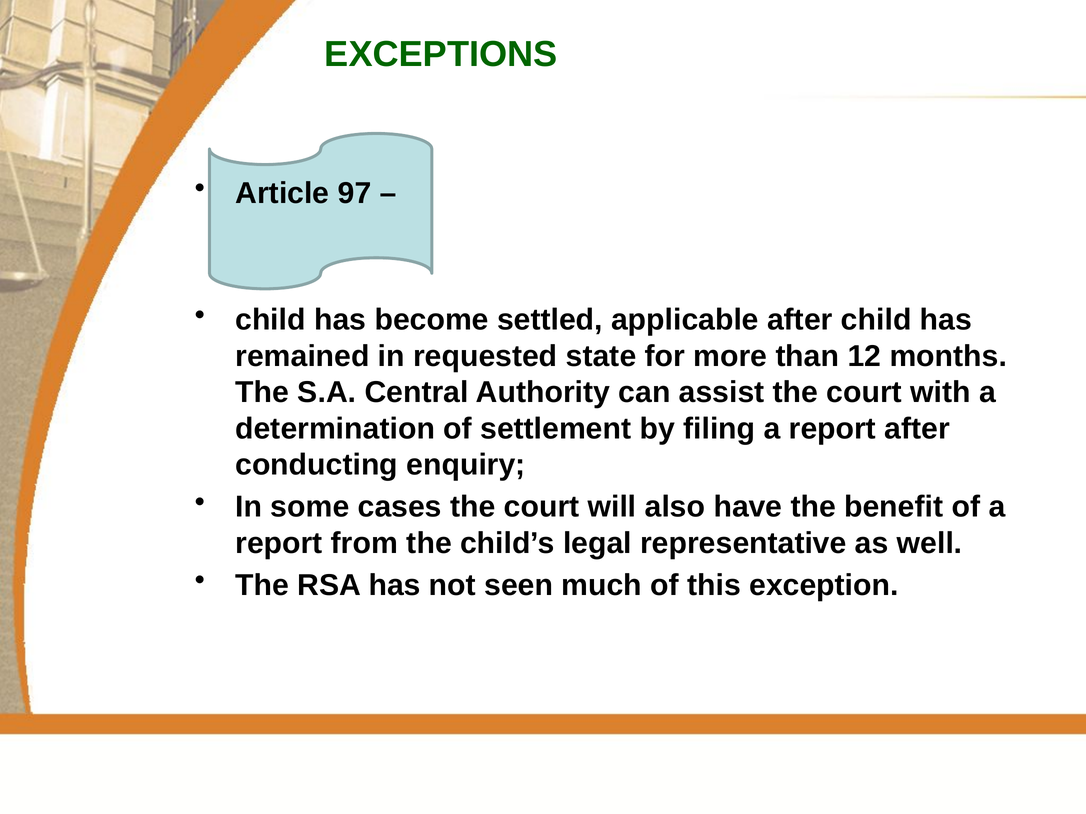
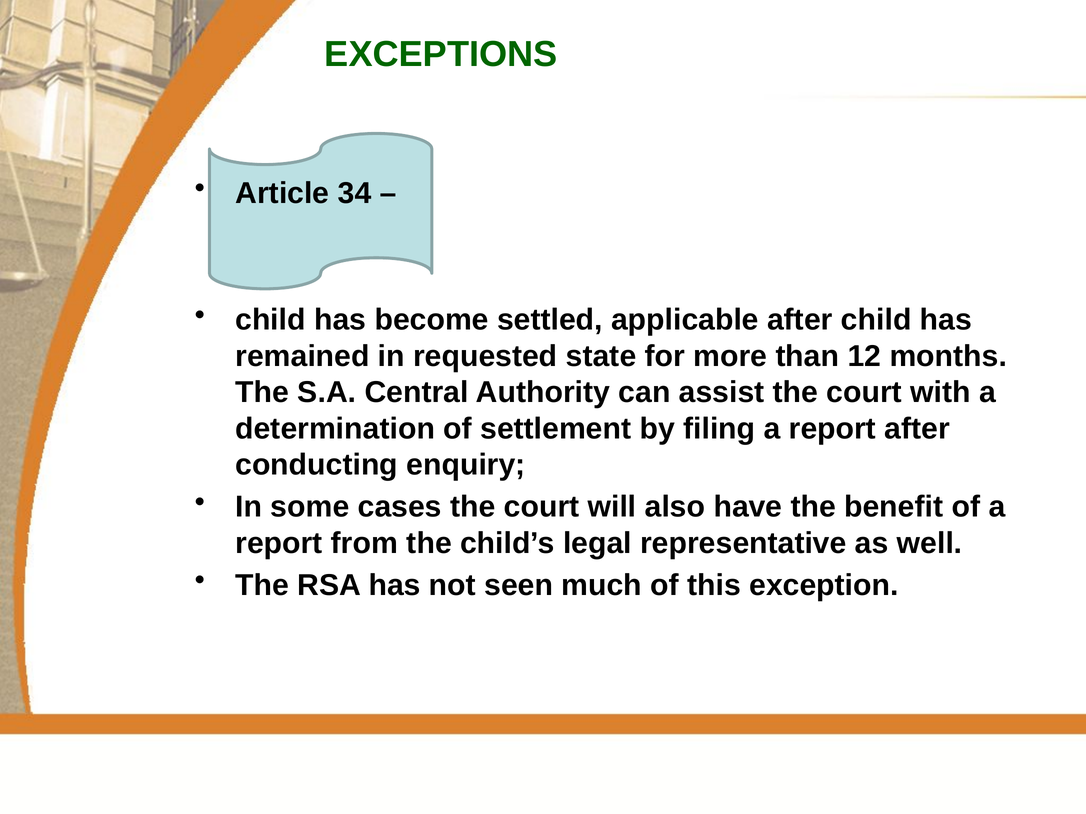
97: 97 -> 34 (355, 193)
